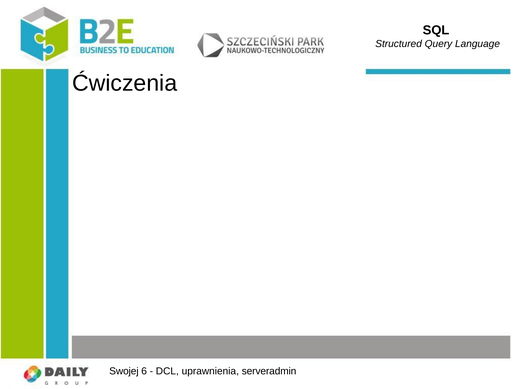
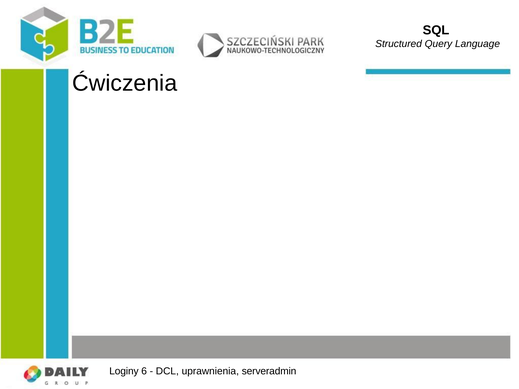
Swojej: Swojej -> Loginy (124, 371)
